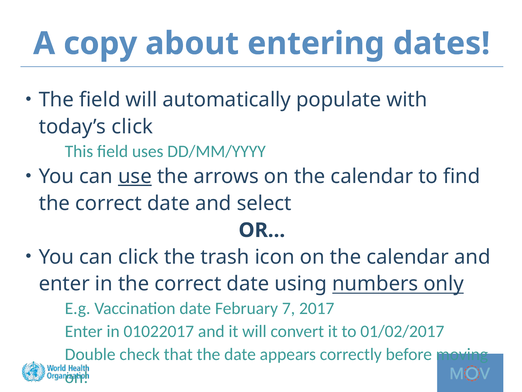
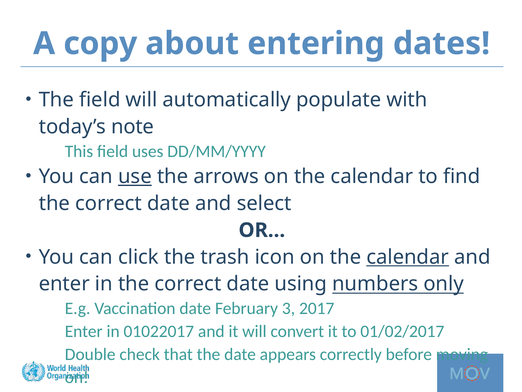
today’s click: click -> note (133, 127)
calendar underline: none -> present (408, 257)
7: 7 -> 3 (289, 308)
